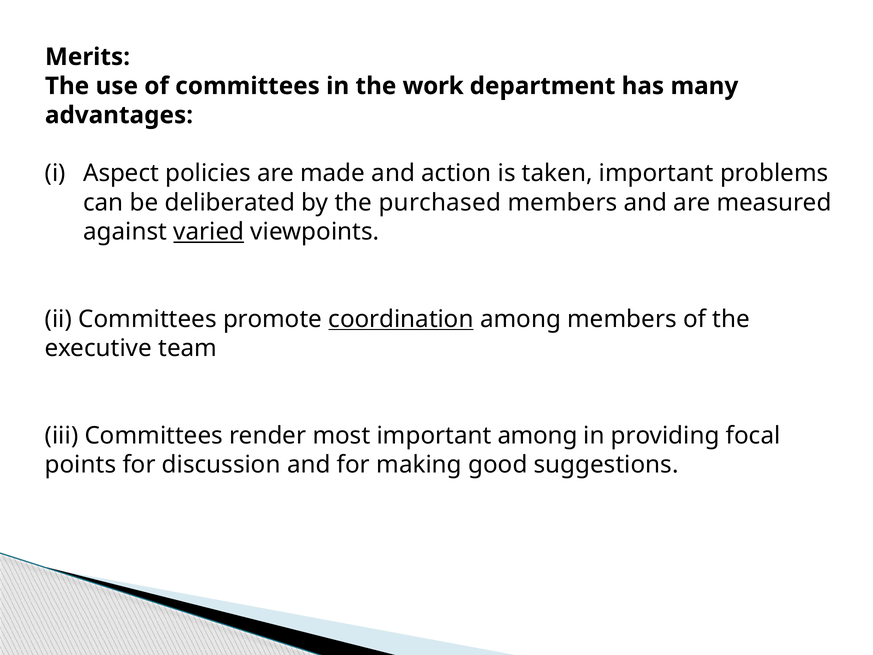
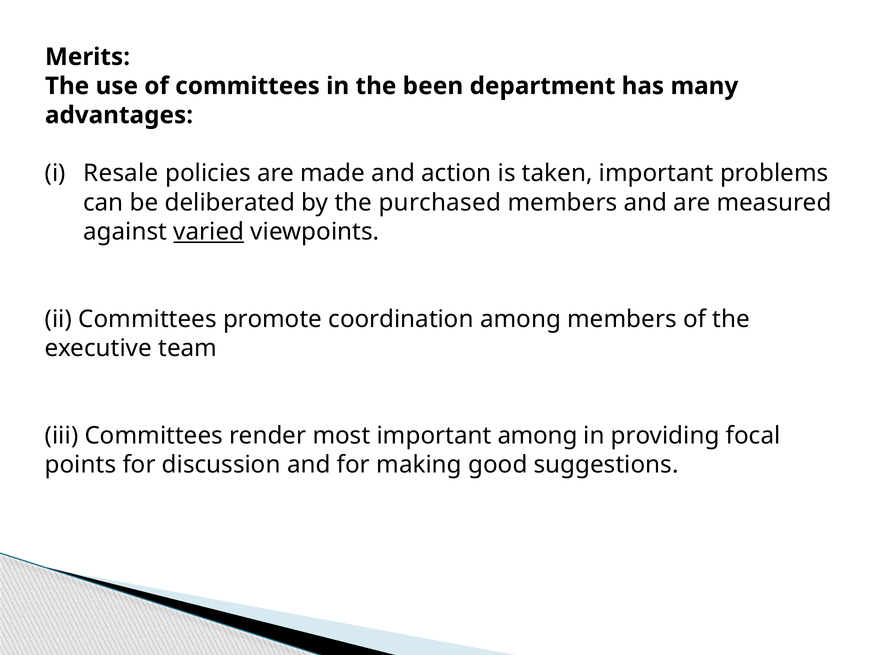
work: work -> been (433, 86)
Aspect: Aspect -> Resale (121, 173)
coordination underline: present -> none (401, 319)
